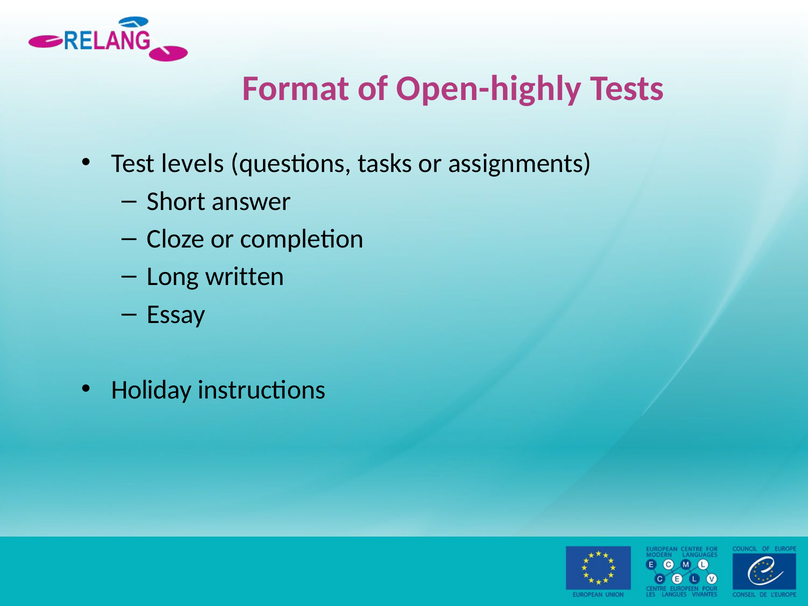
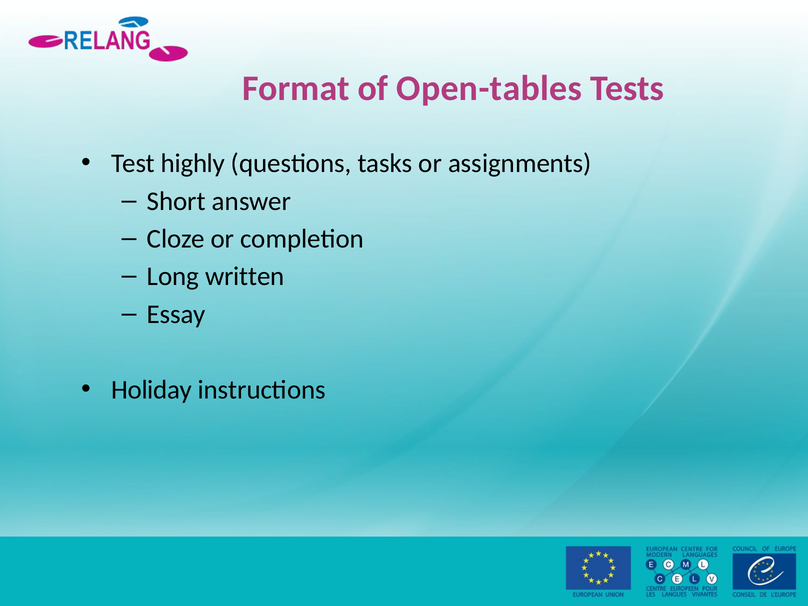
Open-highly: Open-highly -> Open-tables (489, 89)
levels: levels -> highly (193, 163)
